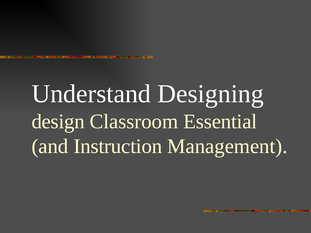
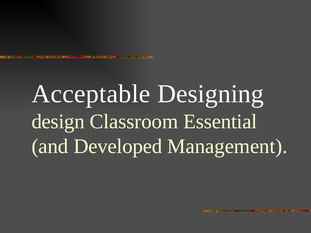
Understand: Understand -> Acceptable (91, 94)
Instruction: Instruction -> Developed (118, 147)
